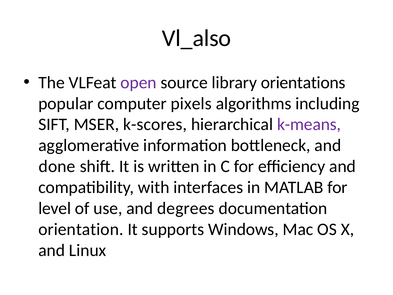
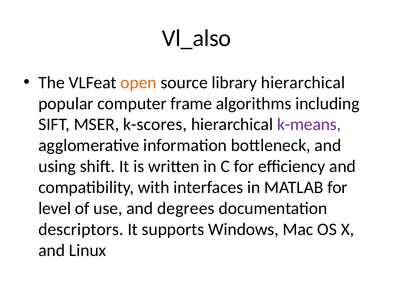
open colour: purple -> orange (139, 82)
library orientations: orientations -> hierarchical (303, 82)
pixels: pixels -> frame (191, 103)
done: done -> using (57, 166)
orientation: orientation -> descriptors (81, 229)
